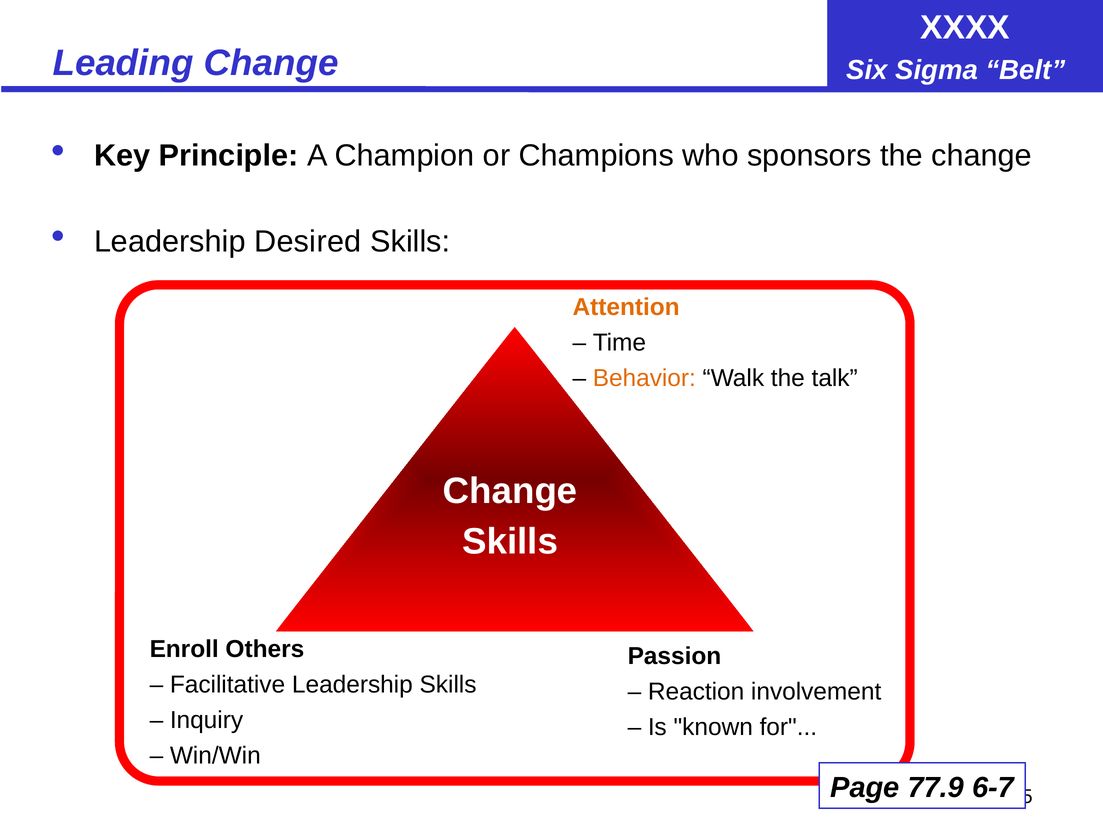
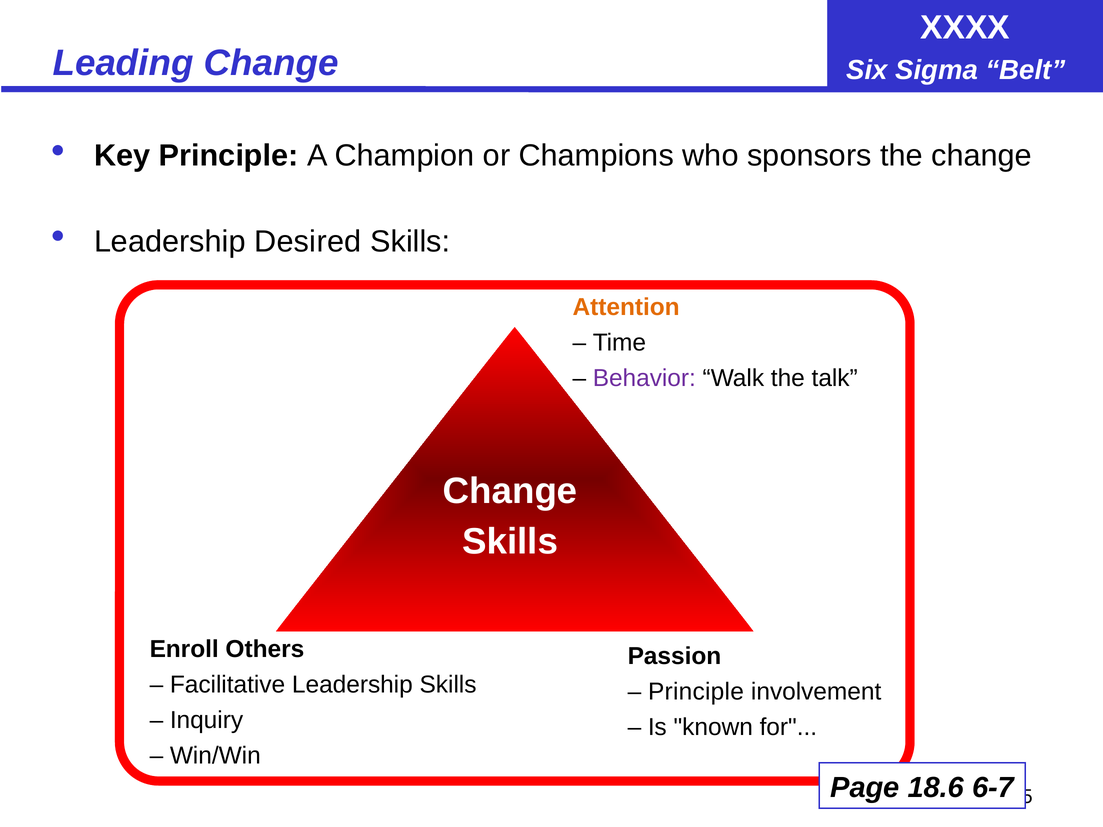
Behavior colour: orange -> purple (644, 378)
Reaction: Reaction -> Principle (696, 692)
77.9: 77.9 -> 18.6 (936, 788)
